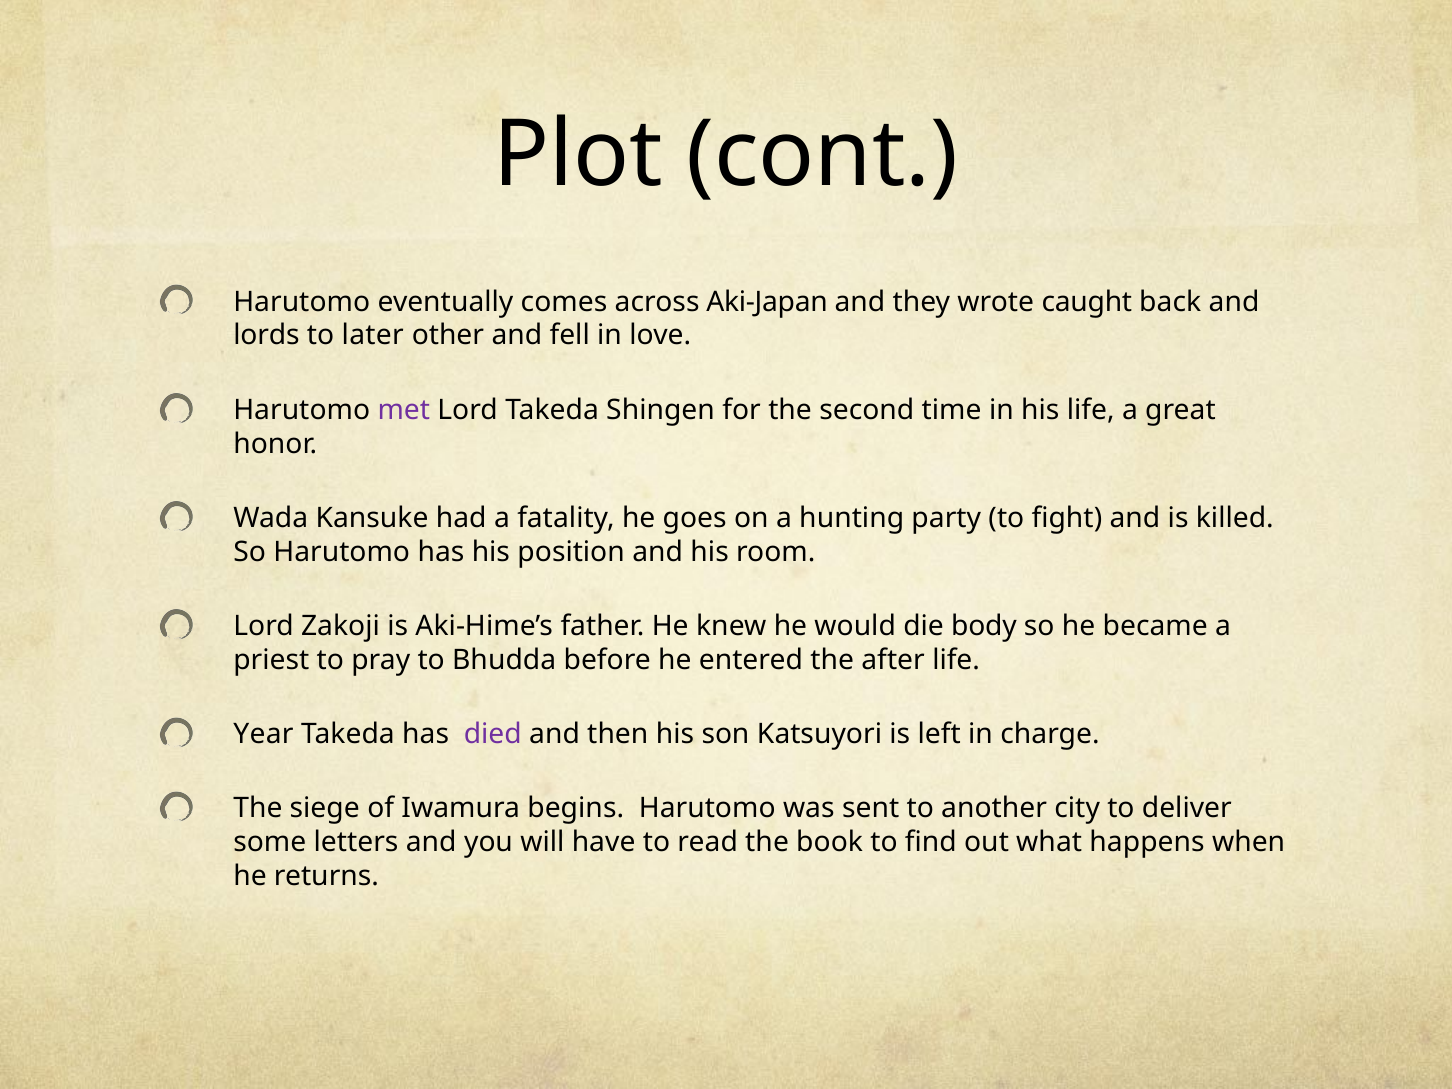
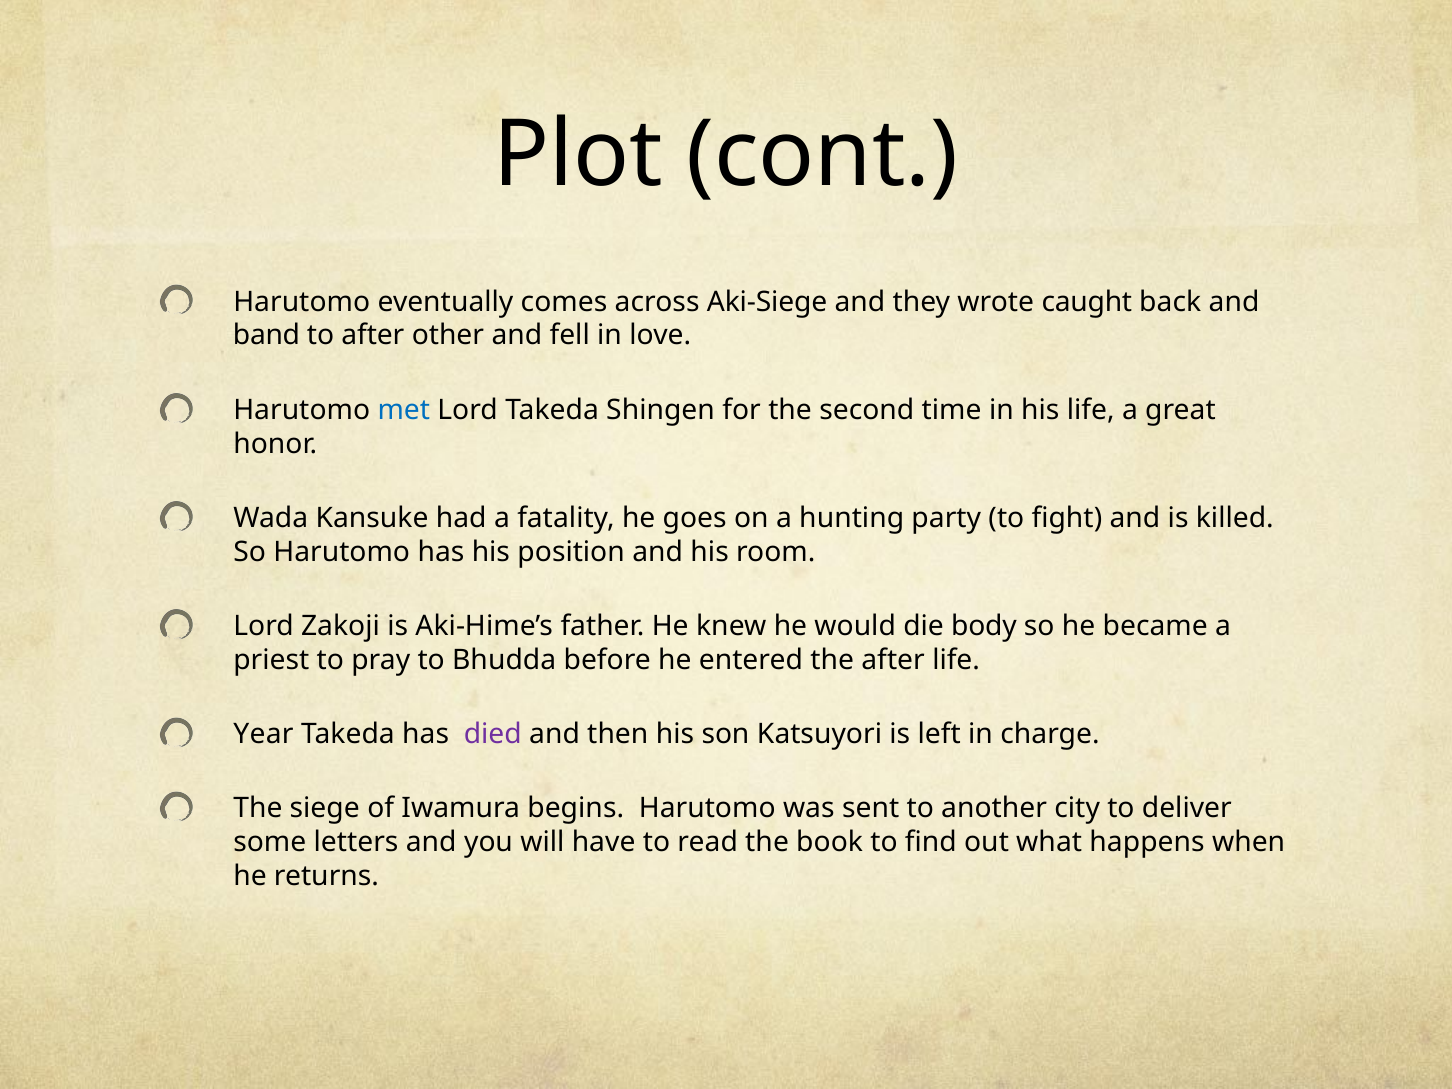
Aki-Japan: Aki-Japan -> Aki-Siege (767, 302)
lords: lords -> band (267, 336)
to later: later -> after (373, 336)
met colour: purple -> blue (404, 410)
